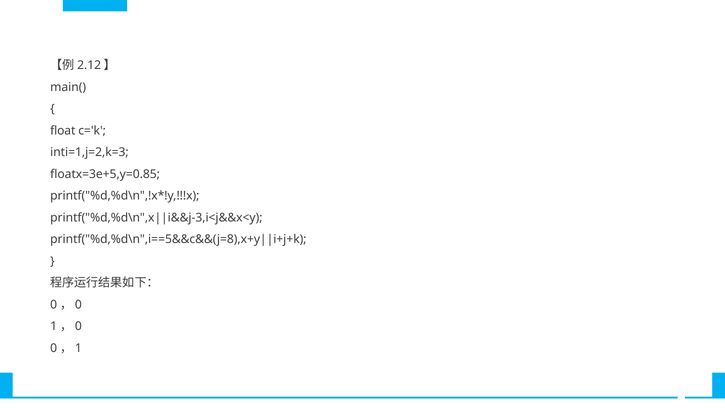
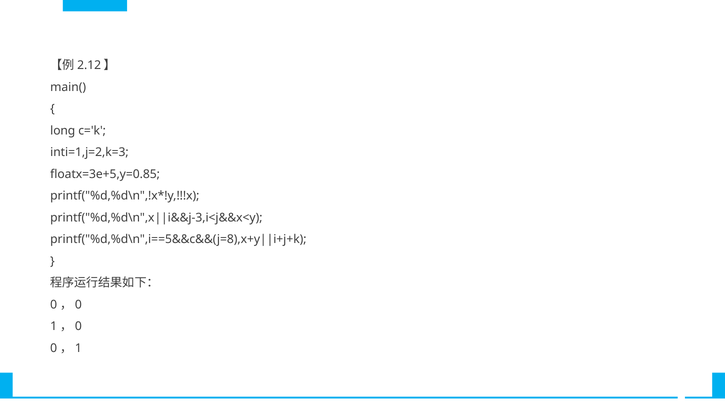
float: float -> long (63, 131)
